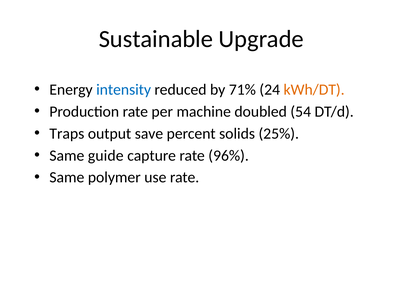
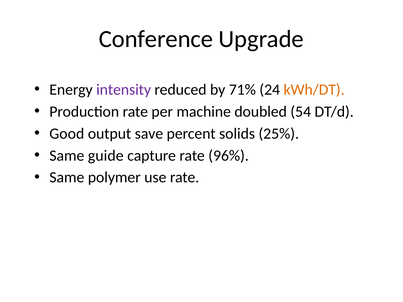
Sustainable: Sustainable -> Conference (156, 39)
intensity colour: blue -> purple (124, 90)
Traps: Traps -> Good (67, 134)
